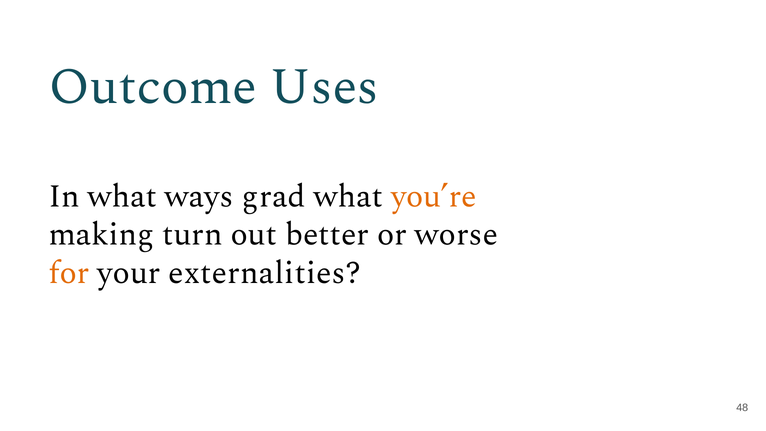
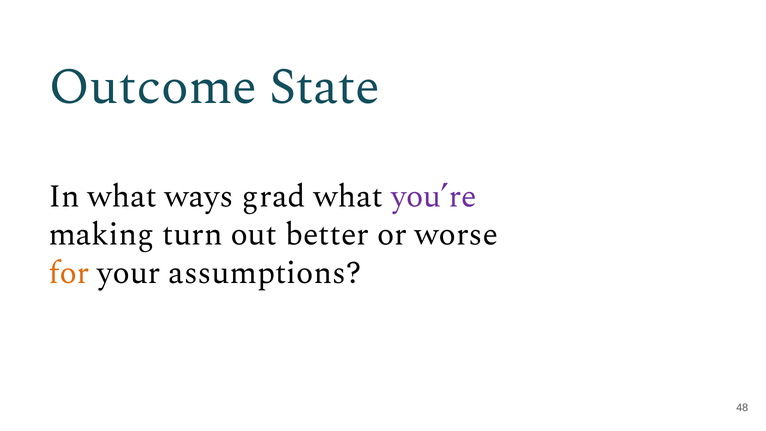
Uses: Uses -> State (325, 86)
you’re colour: orange -> purple (434, 196)
externalities: externalities -> assumptions (265, 273)
